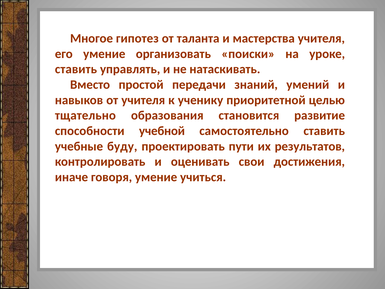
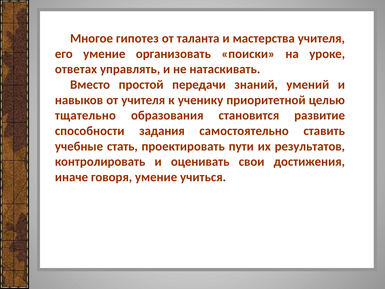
ставить: ставить -> ответах (76, 69)
учебной: учебной -> задания (162, 131)
буду: буду -> стать (122, 146)
